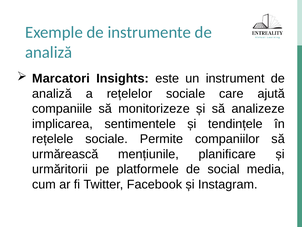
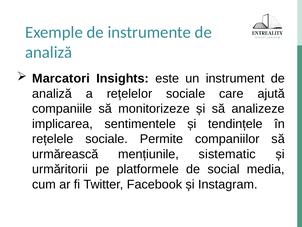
planificare: planificare -> sistematic (227, 154)
